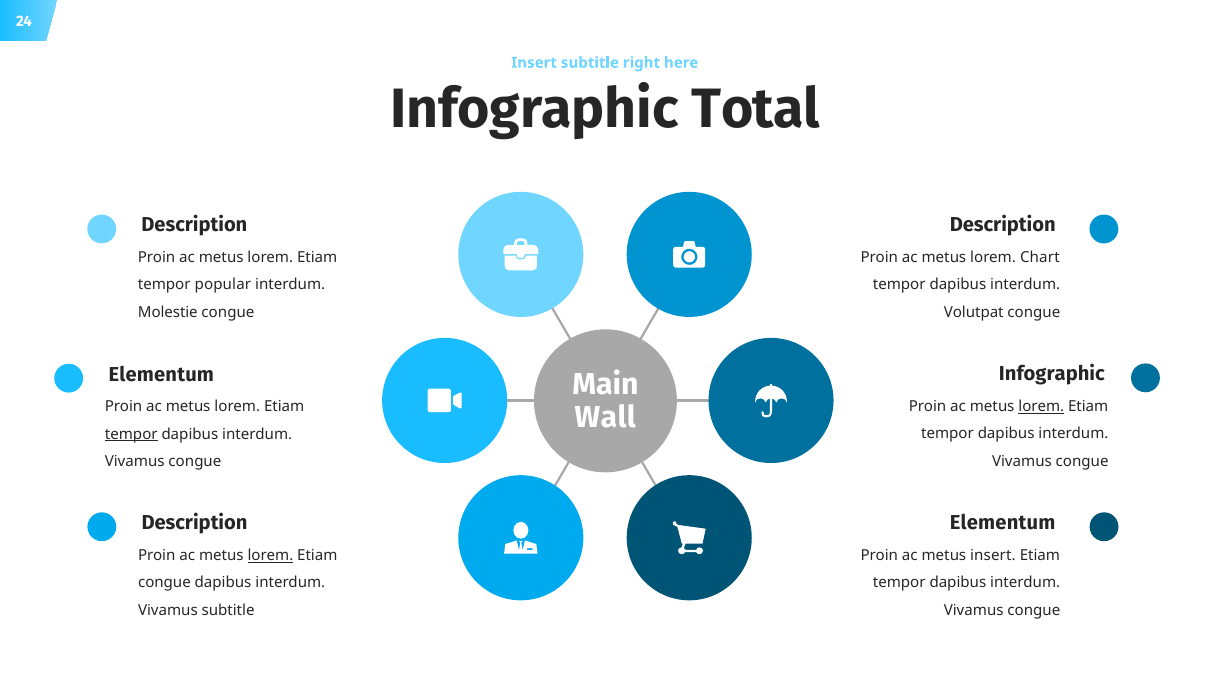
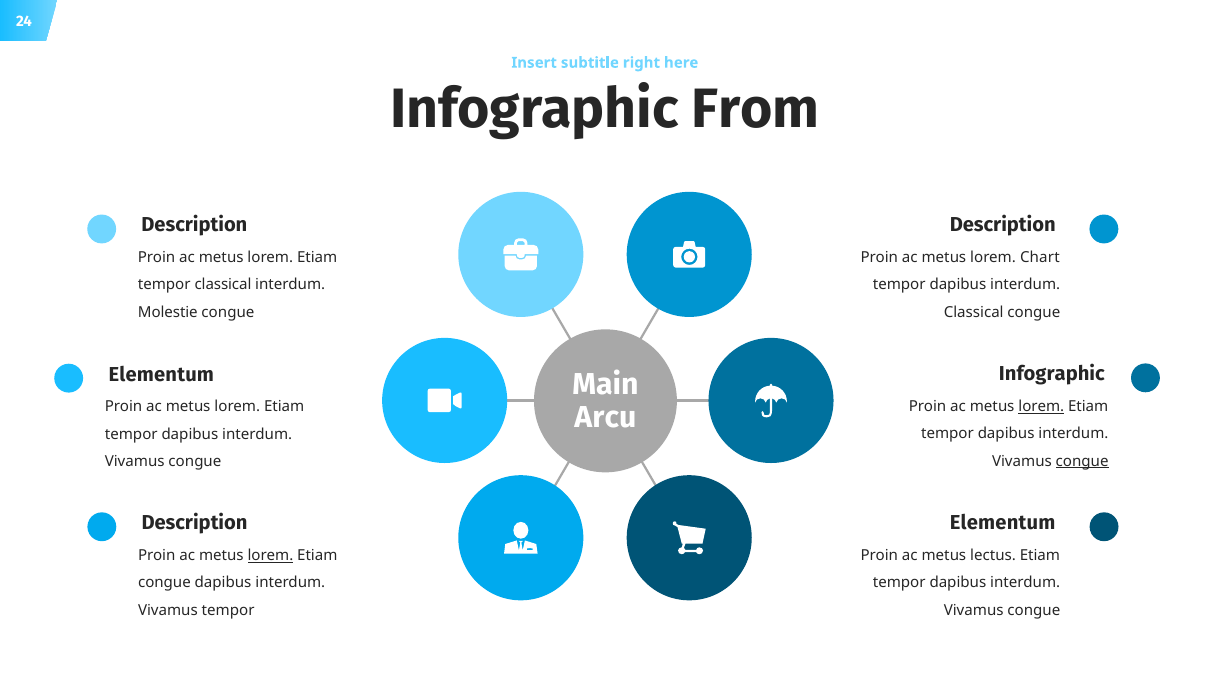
Total: Total -> From (756, 109)
tempor popular: popular -> classical (223, 285)
Volutpat: Volutpat -> Classical (974, 312)
Wall: Wall -> Arcu (605, 417)
tempor underline: present -> none (131, 434)
congue underline: none -> present (1082, 461)
metus insert: insert -> lectus (993, 555)
Vivamus subtitle: subtitle -> tempor (228, 610)
